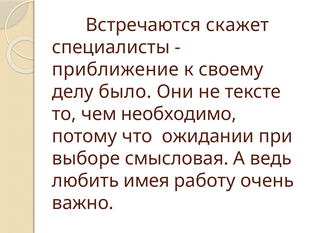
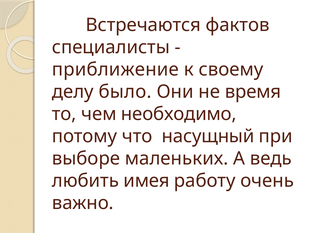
скажет: скажет -> фактов (238, 25)
тексте: тексте -> время (253, 92)
ожидании: ожидании -> насущный (208, 136)
смысловая: смысловая -> маленьких (177, 159)
